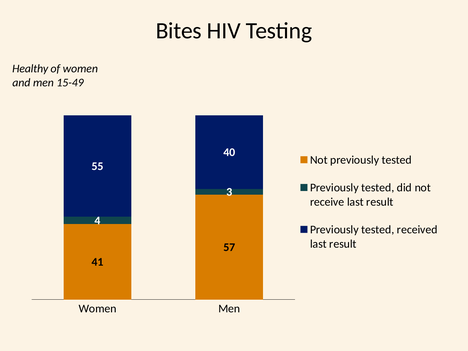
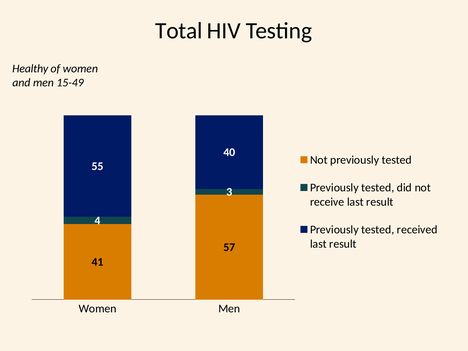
Bites: Bites -> Total (179, 31)
